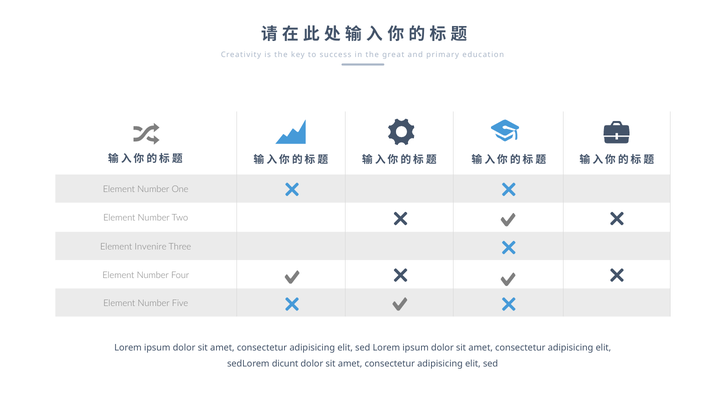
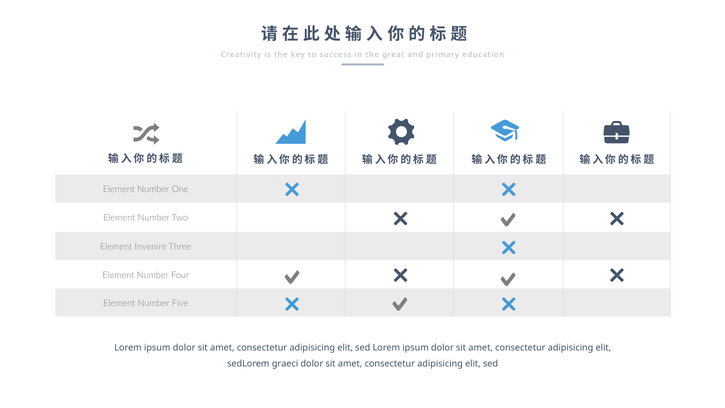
dicunt: dicunt -> graeci (285, 364)
